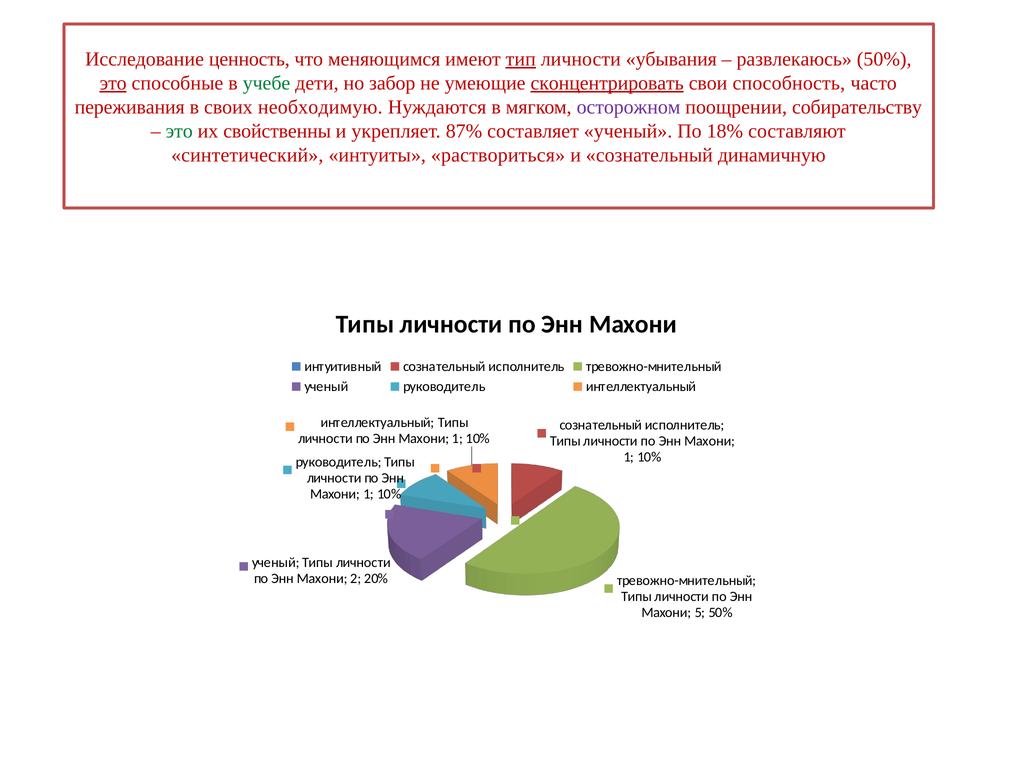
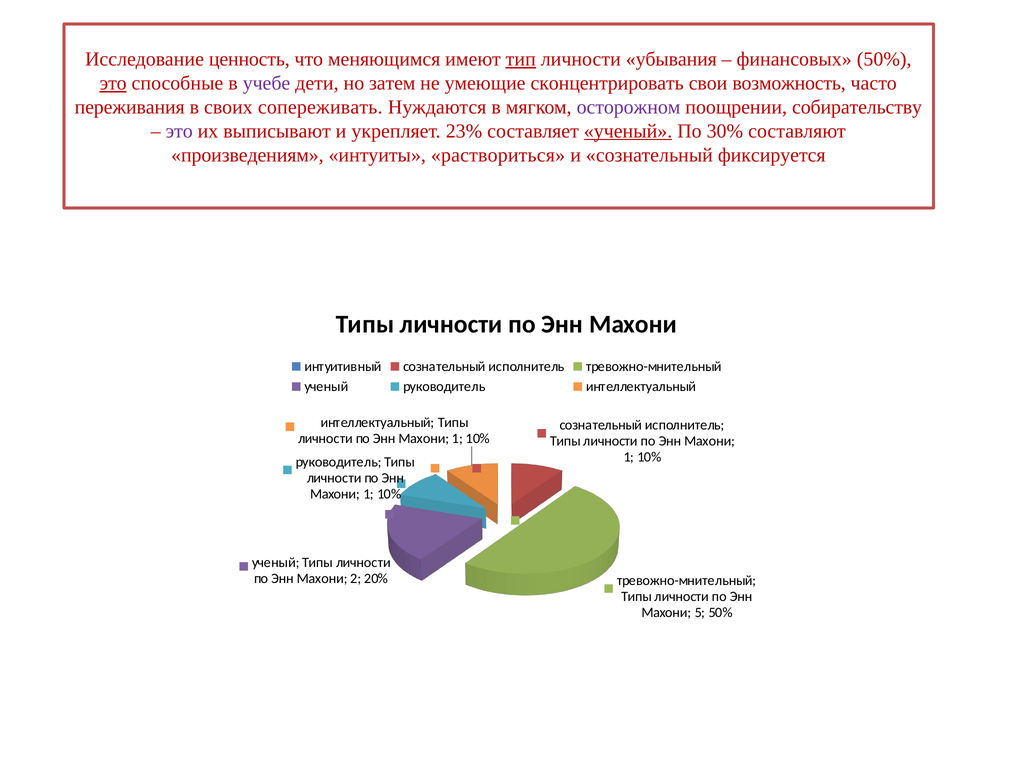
развлекаюсь: развлекаюсь -> финансовых (794, 59)
учебе colour: green -> purple (267, 83)
забор: забор -> затем (392, 83)
сконцентрировать underline: present -> none (607, 83)
способность: способность -> возможность (789, 83)
необходимую: необходимую -> сопереживать (320, 107)
это colour: green -> purple (179, 131)
свойственны: свойственны -> выписывают (277, 131)
87%: 87% -> 23% (464, 131)
ученый underline: none -> present (628, 131)
18%: 18% -> 30% (725, 131)
синтетический: синтетический -> произведениям (247, 155)
динамичную: динамичную -> фиксируется (772, 155)
